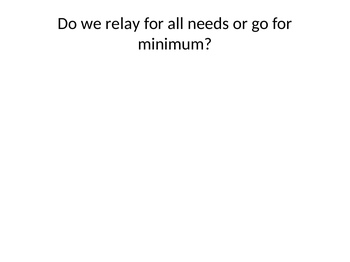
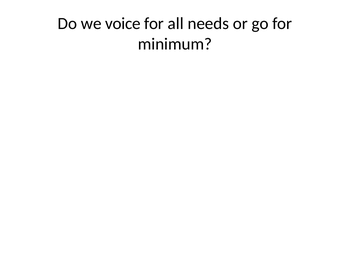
relay: relay -> voice (123, 24)
